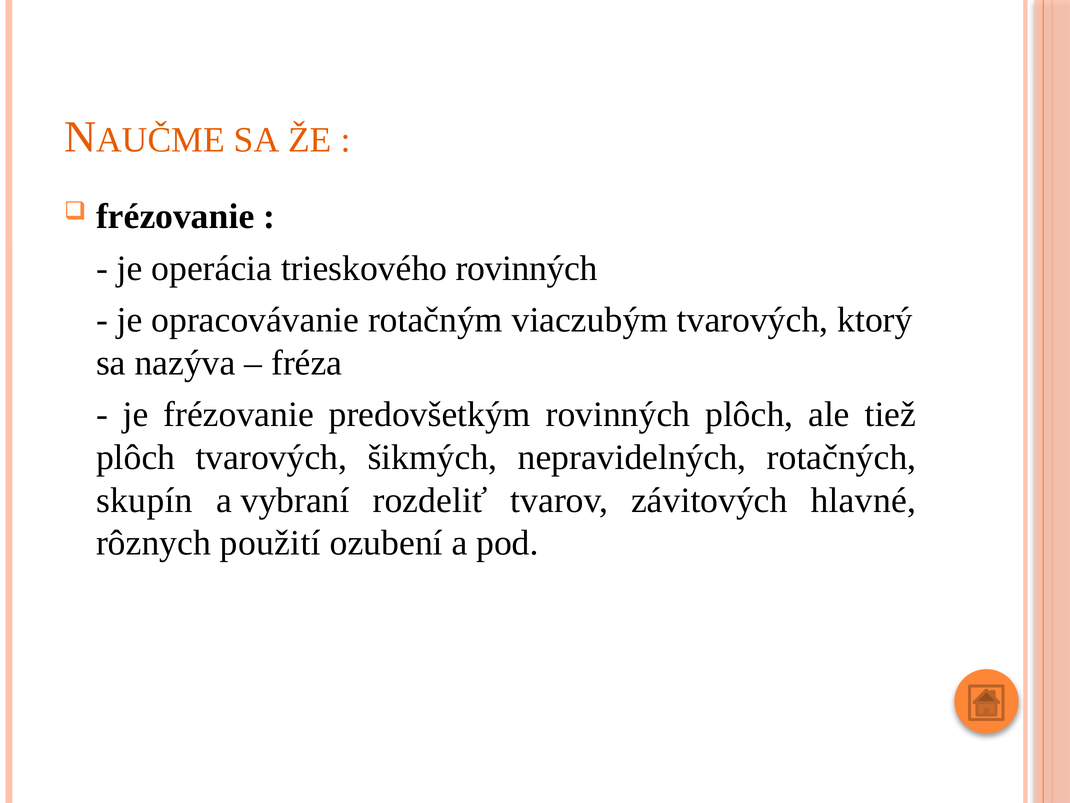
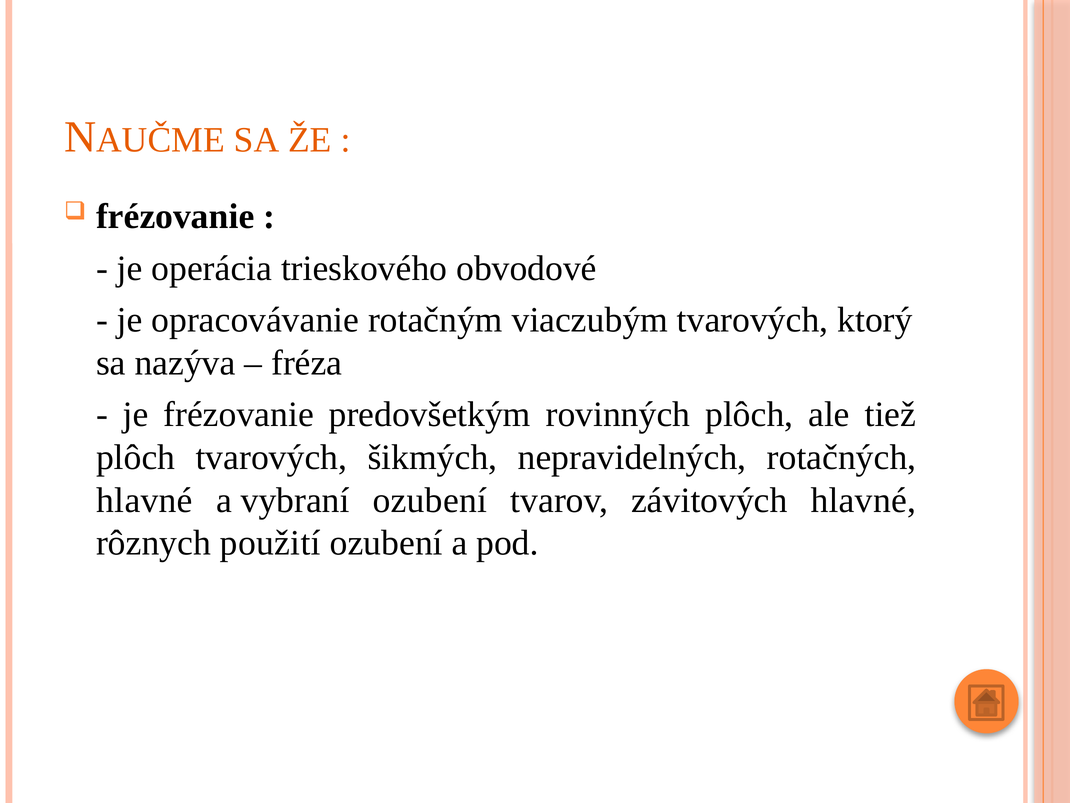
trieskového rovinných: rovinných -> obvodové (526, 268)
skupín: skupín -> hlavné (144, 500)
vybraní rozdeliť: rozdeliť -> ozubení (430, 500)
